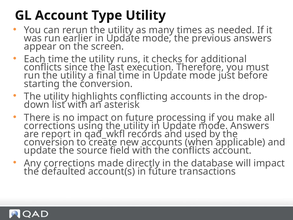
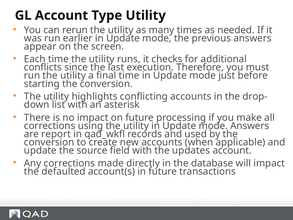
the conflicts: conflicts -> updates (191, 150)
